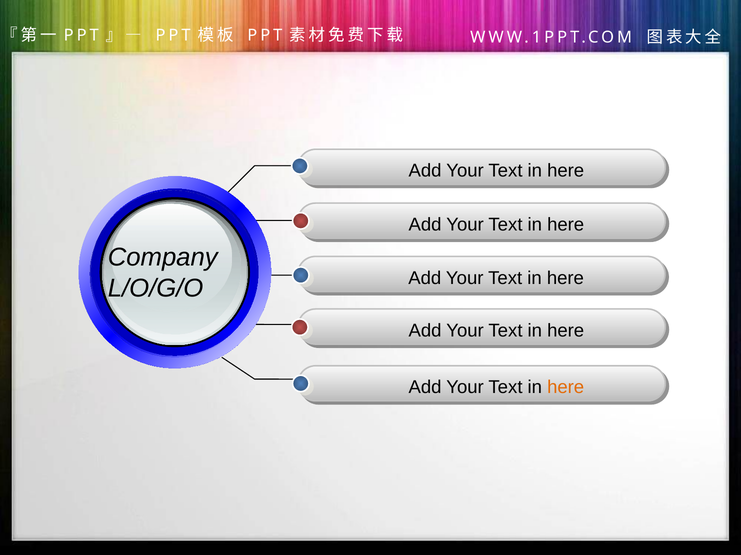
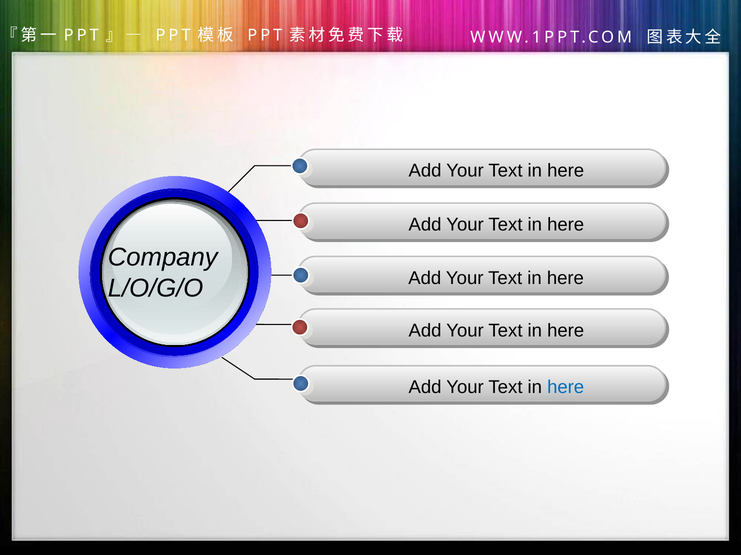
here colour: orange -> blue (566, 388)
